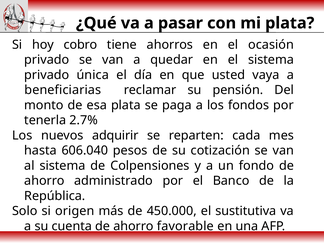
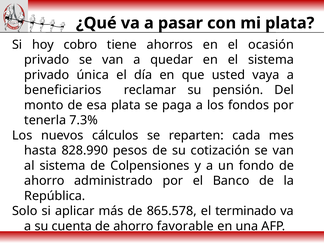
beneficiarias: beneficiarias -> beneficiarios (63, 90)
2.7%: 2.7% -> 7.3% (84, 120)
adquirir: adquirir -> cálculos (115, 135)
606.040: 606.040 -> 828.990 (85, 151)
origen: origen -> aplicar (75, 211)
450.000: 450.000 -> 865.578 (172, 211)
sustitutiva: sustitutiva -> terminado (246, 211)
